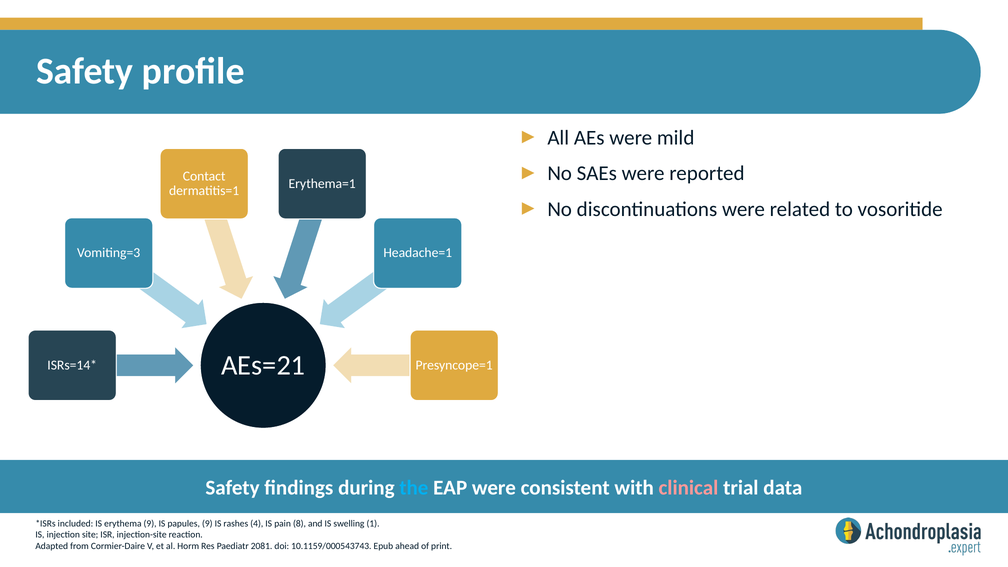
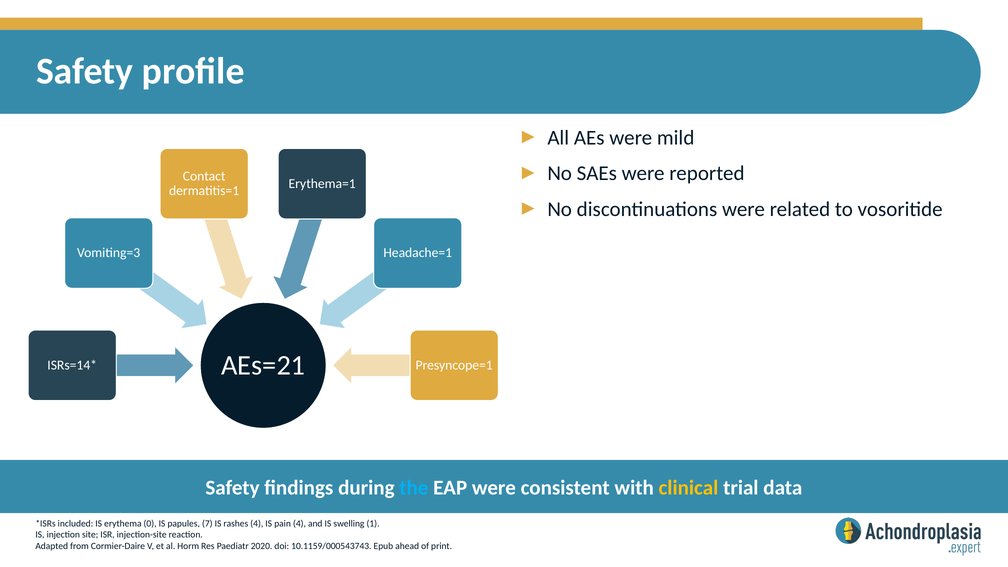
clinical colour: pink -> yellow (688, 488)
erythema 9: 9 -> 0 (150, 523)
papules 9: 9 -> 7 (207, 523)
pain 8: 8 -> 4 (299, 523)
2081: 2081 -> 2020 (262, 546)
